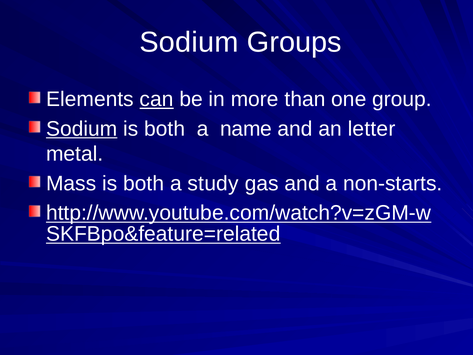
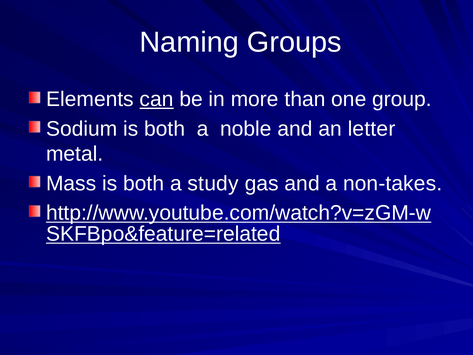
Sodium: Sodium -> Naming (189, 42)
Sodium underline: present -> none (82, 129)
name: name -> noble (246, 129)
non-starts: non-starts -> non-takes (393, 183)
